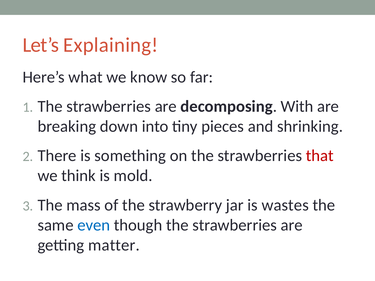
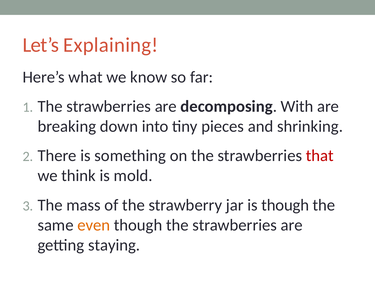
is wastes: wastes -> though (285, 205)
even colour: blue -> orange (94, 225)
matter: matter -> staying (114, 245)
